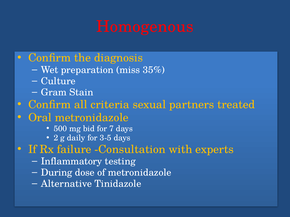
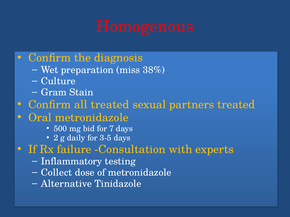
35%: 35% -> 38% (154, 70)
all criteria: criteria -> treated (110, 105)
During: During -> Collect (57, 173)
